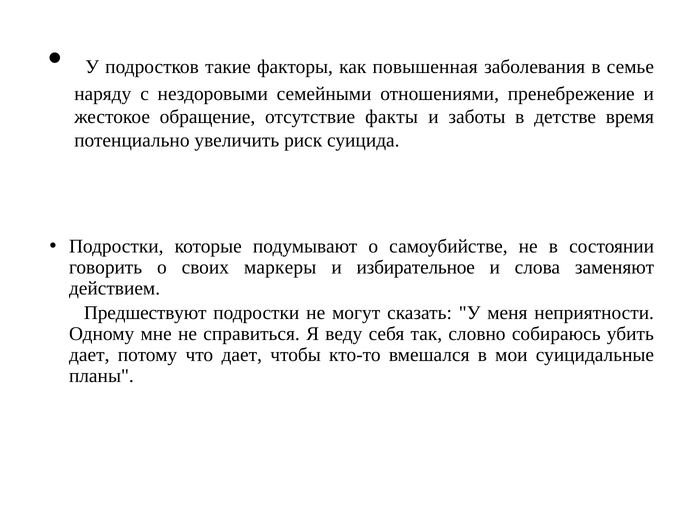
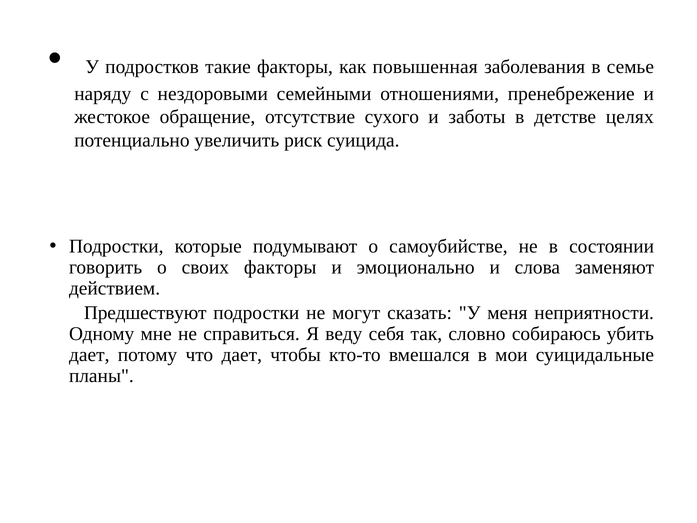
факты: факты -> сухого (392, 117)
время: время -> целях (630, 117)
своих маркеры: маркеры -> факторы (280, 267)
избирательное: избирательное -> эмоционально (416, 267)
